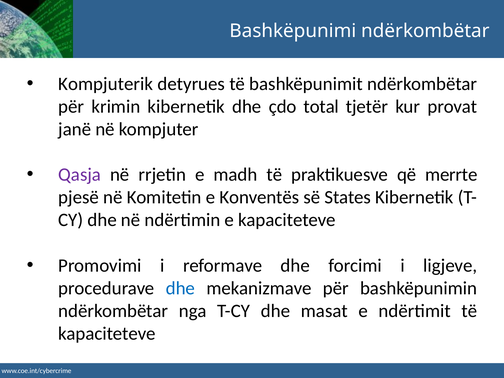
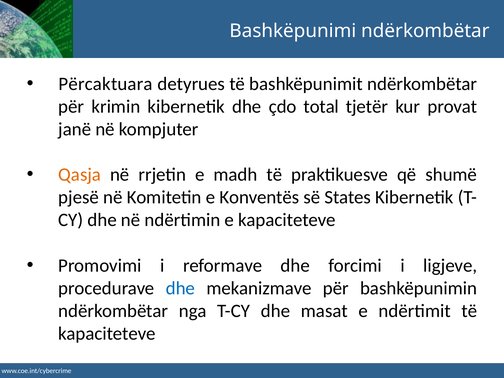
Kompjuterik: Kompjuterik -> Përcaktuara (106, 84)
Qasja colour: purple -> orange (80, 175)
merrte: merrte -> shumë (451, 175)
